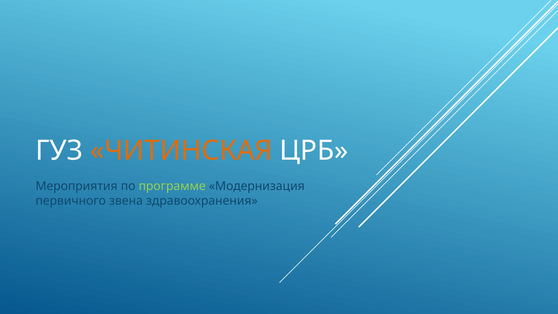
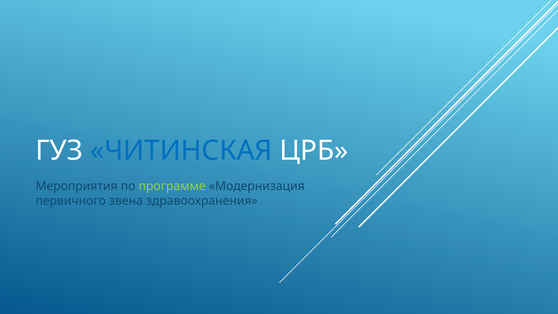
ЧИТИНСКАЯ colour: orange -> blue (181, 150)
